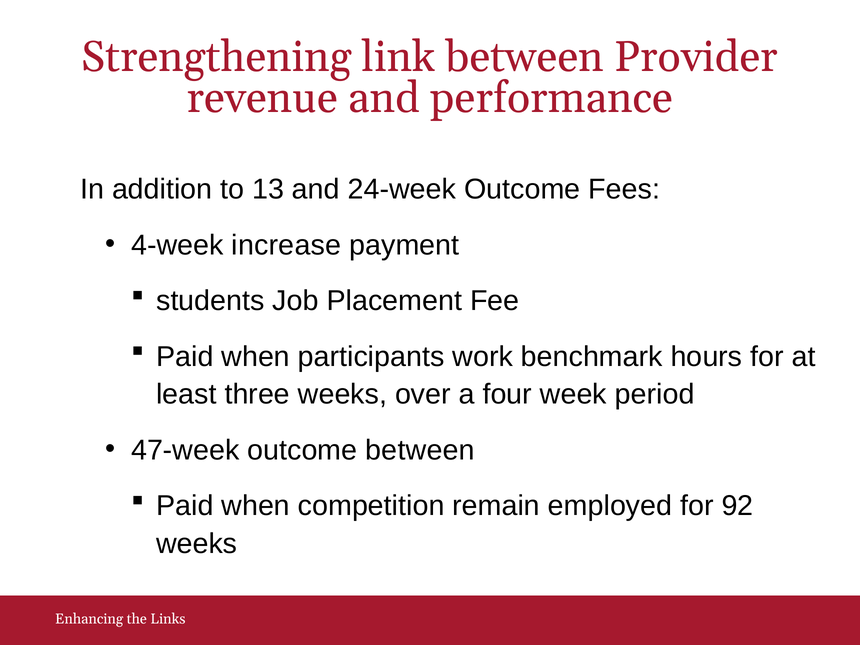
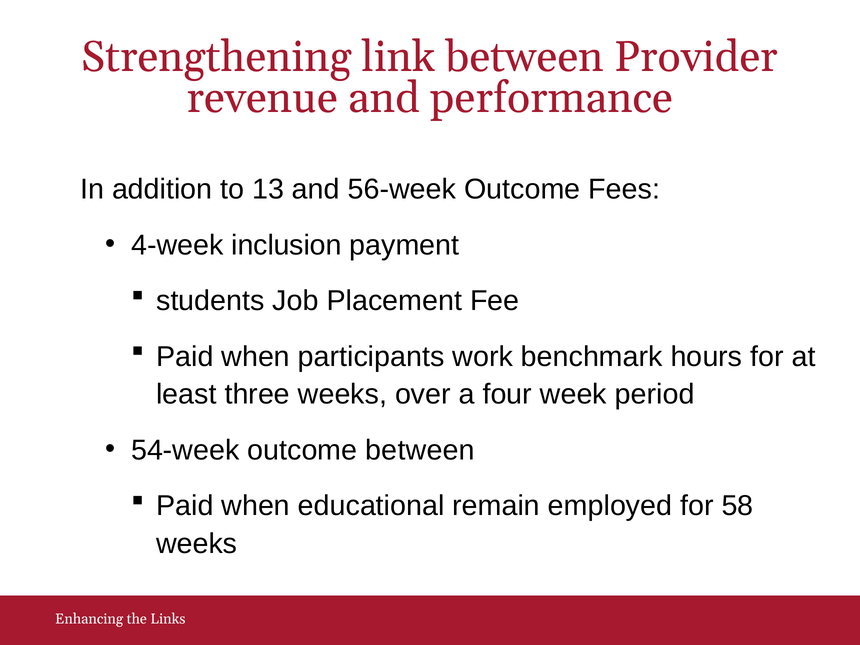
24-week: 24-week -> 56-week (402, 189)
increase: increase -> inclusion (286, 245)
47-week: 47-week -> 54-week (185, 450)
competition: competition -> educational (371, 506)
92: 92 -> 58 (737, 506)
